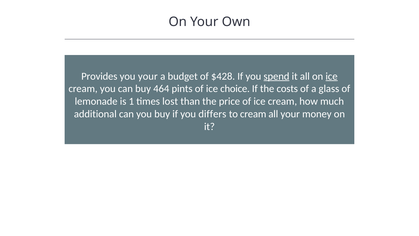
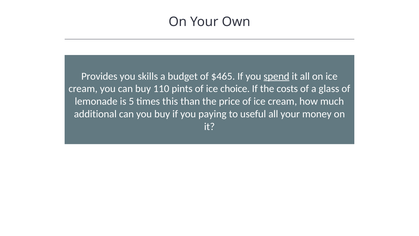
you your: your -> skills (148, 76)
$428: $428 -> $465 (223, 76)
ice underline: present -> none (332, 76)
464: 464 -> 110 (161, 89)
1: 1 -> 5 (131, 101)
lost: lost -> this (170, 101)
differs: differs -> paying (212, 114)
to cream: cream -> useful (253, 114)
